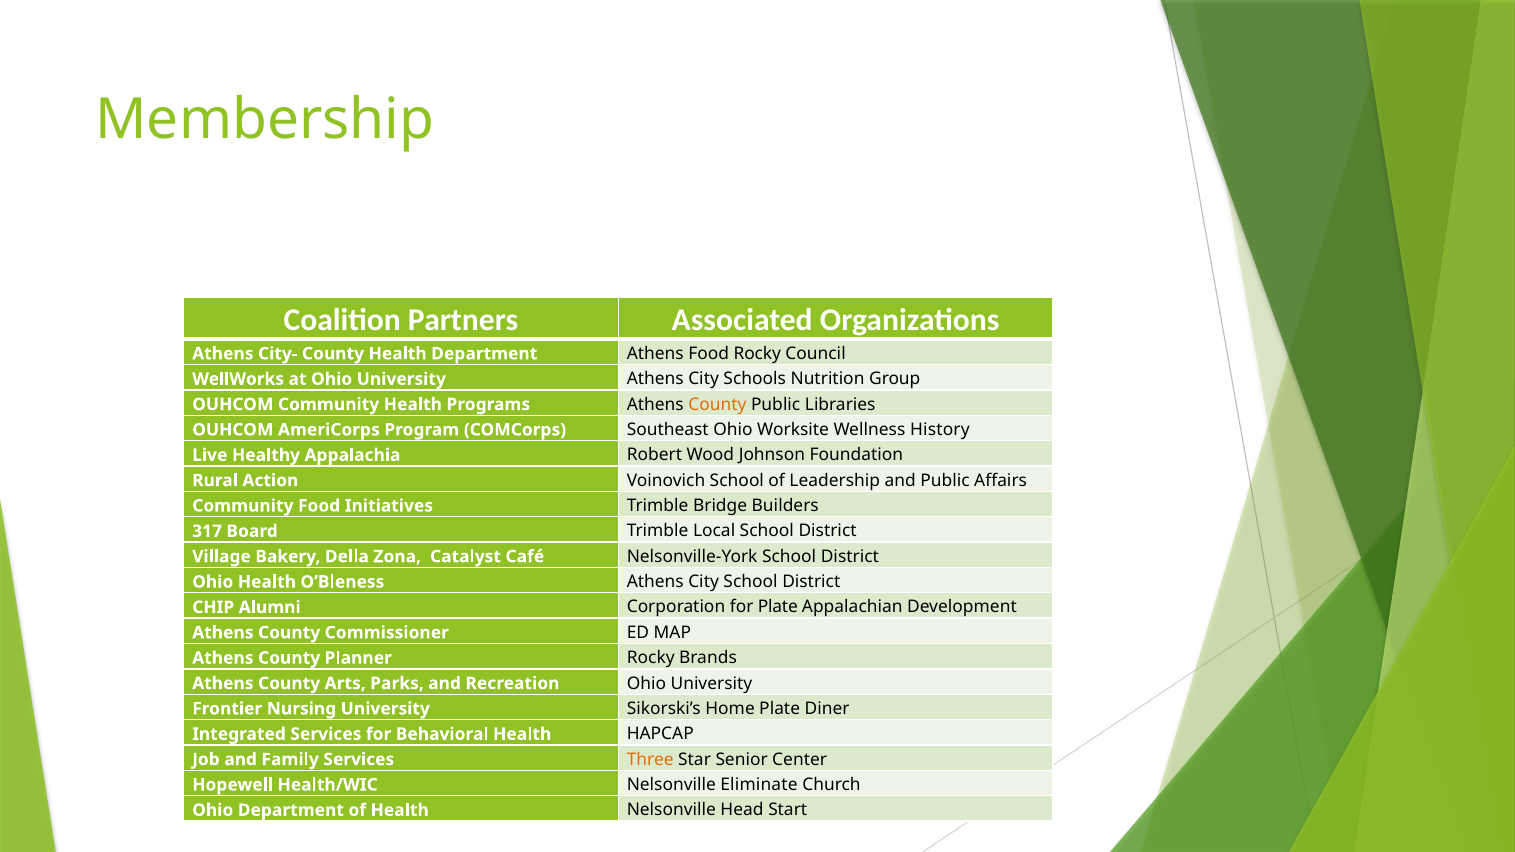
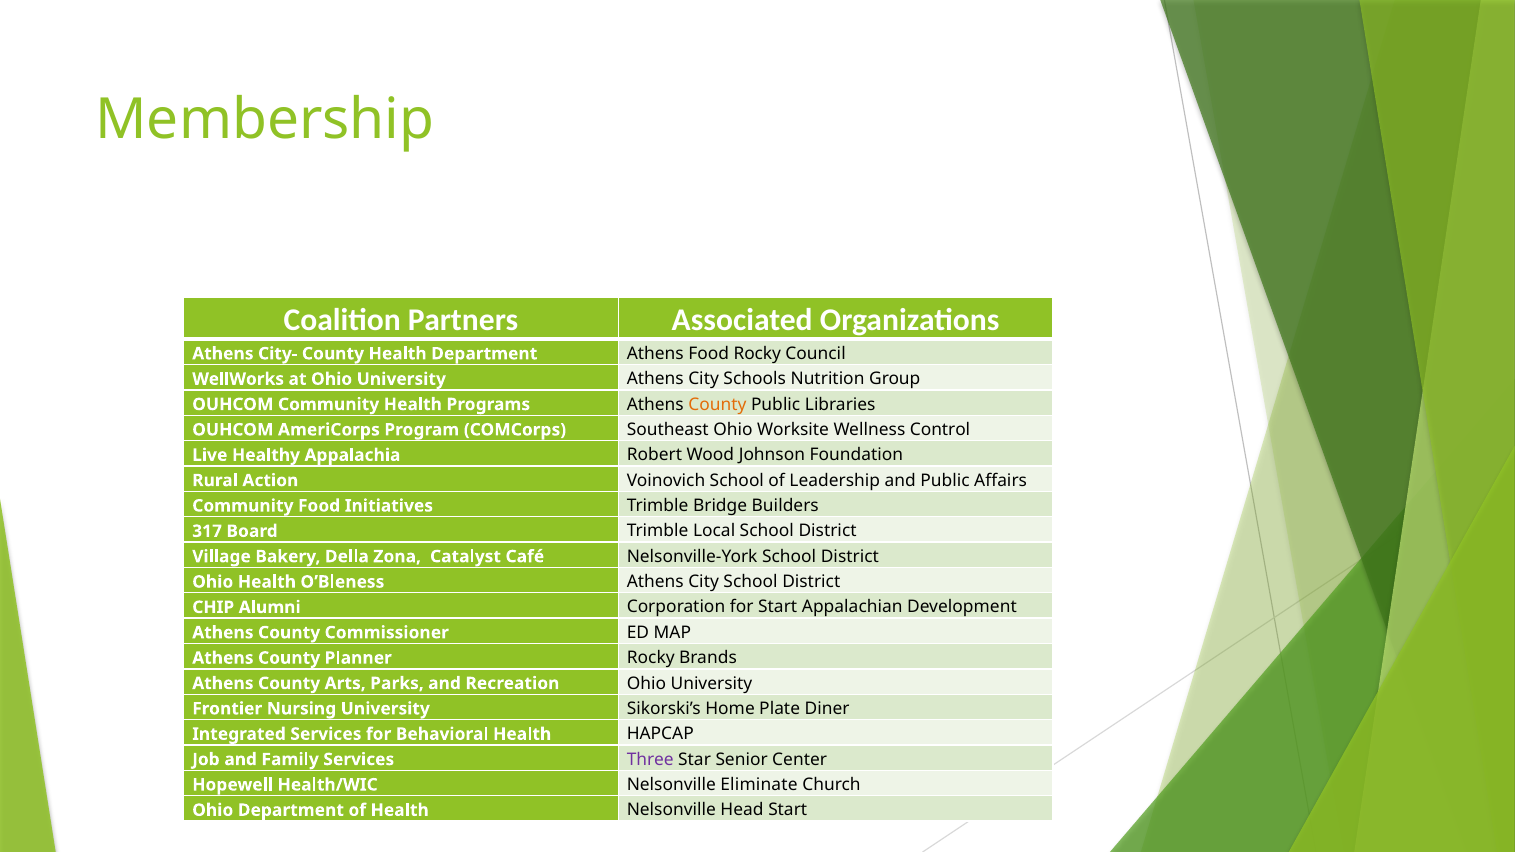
History: History -> Control (940, 430)
for Plate: Plate -> Start (778, 607)
Three colour: orange -> purple (650, 760)
